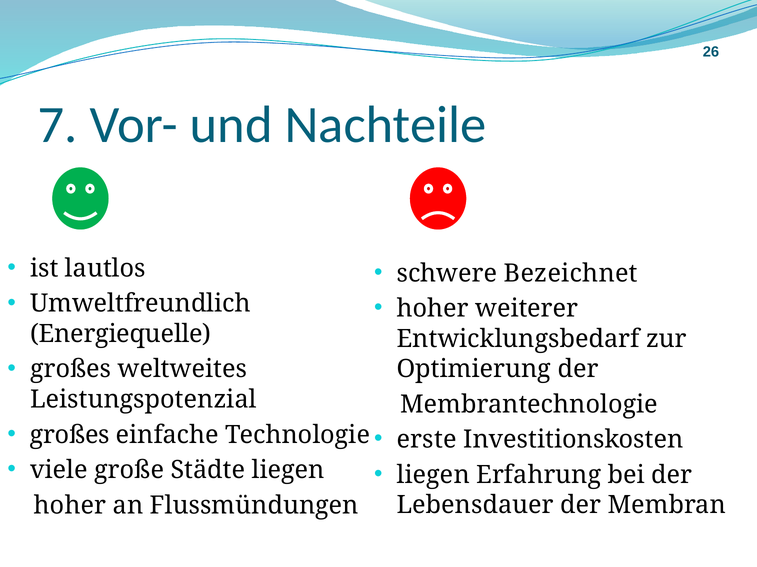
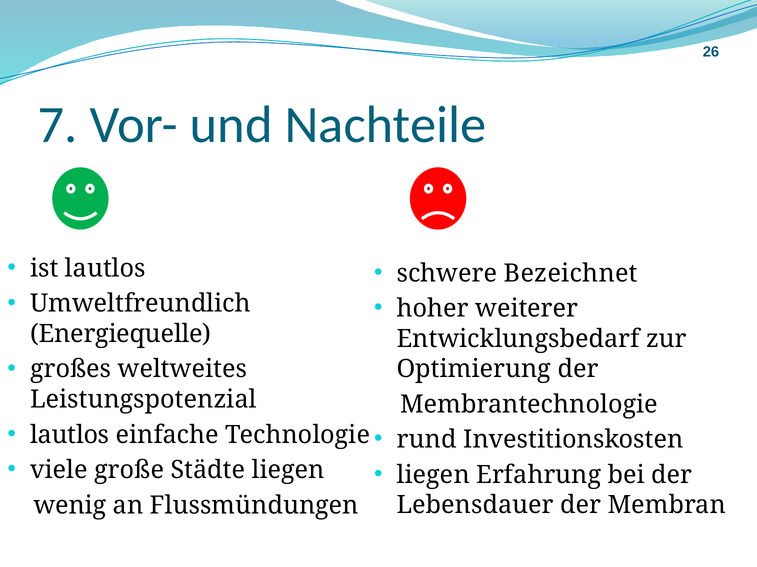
großes: großes -> lautlos (70, 435)
erste: erste -> rund (427, 440)
hoher: hoher -> wenig (70, 506)
